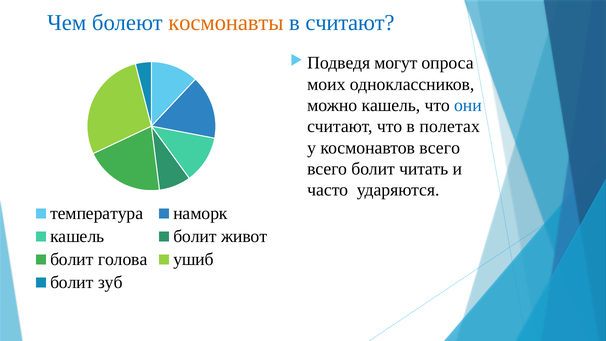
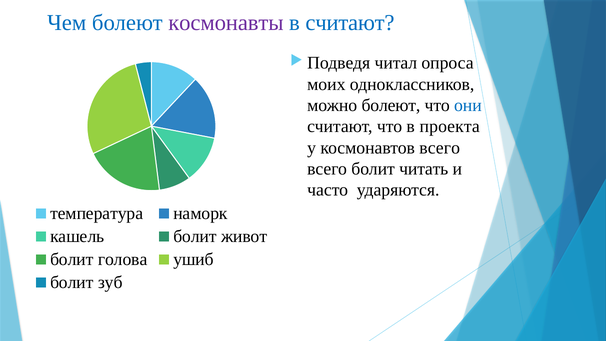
космонавты colour: orange -> purple (226, 23)
могут: могут -> читал (396, 63)
можно кашель: кашель -> болеют (391, 105)
полетах: полетах -> проекта (450, 127)
